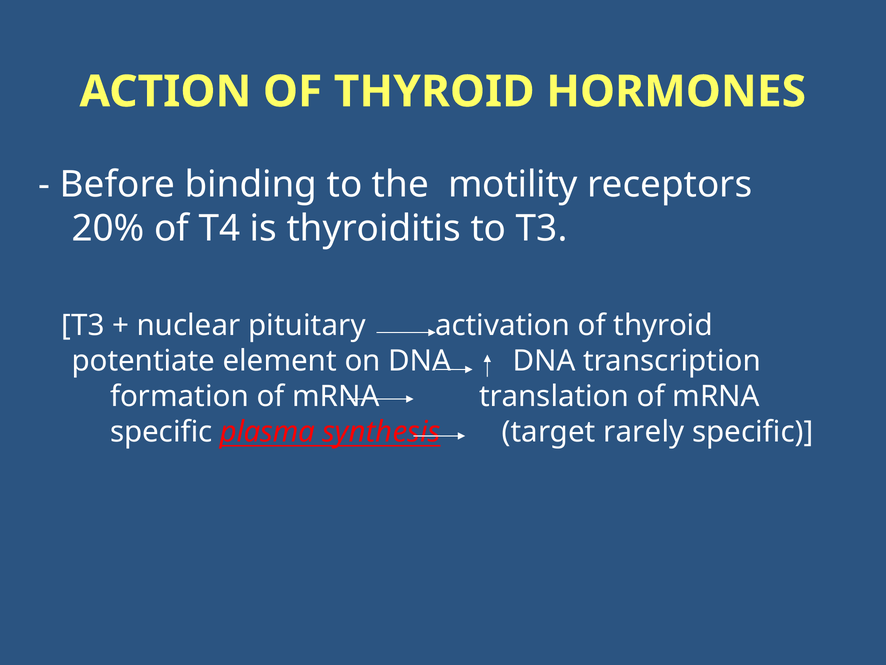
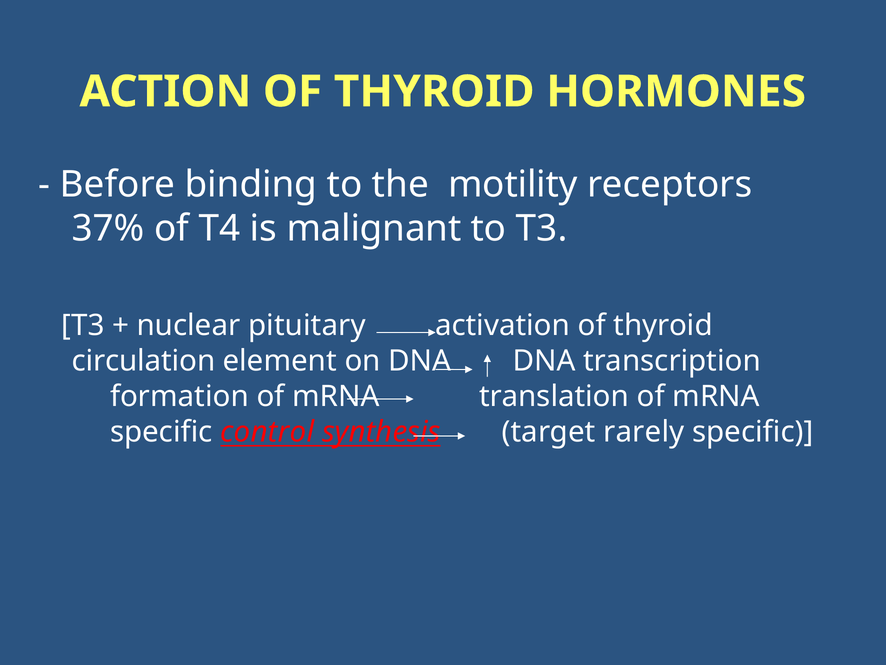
20%: 20% -> 37% (108, 229)
thyroiditis: thyroiditis -> malignant (374, 229)
potentiate: potentiate -> circulation (143, 361)
plasma: plasma -> control (267, 432)
